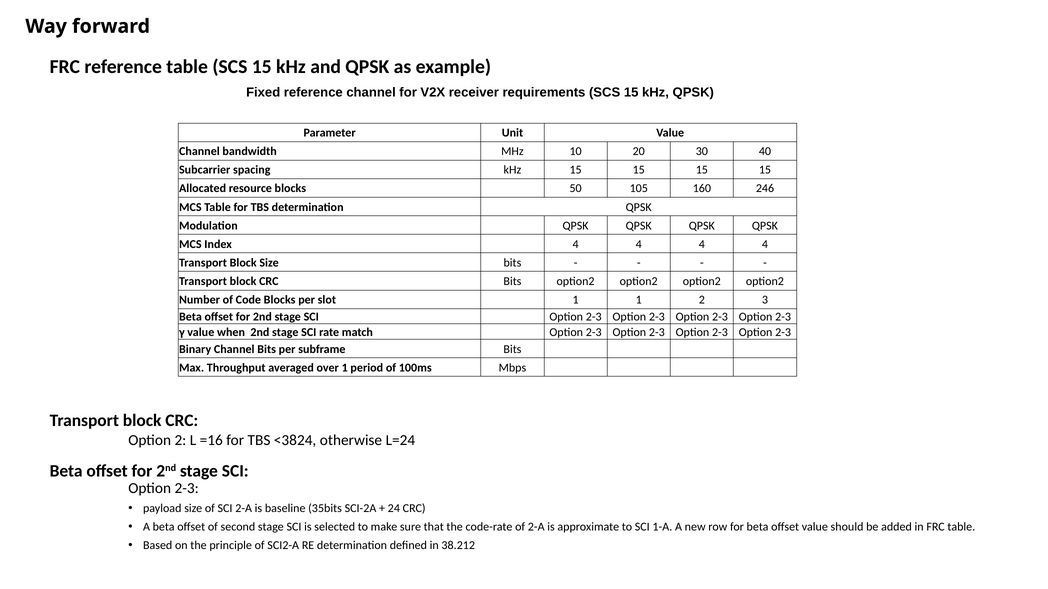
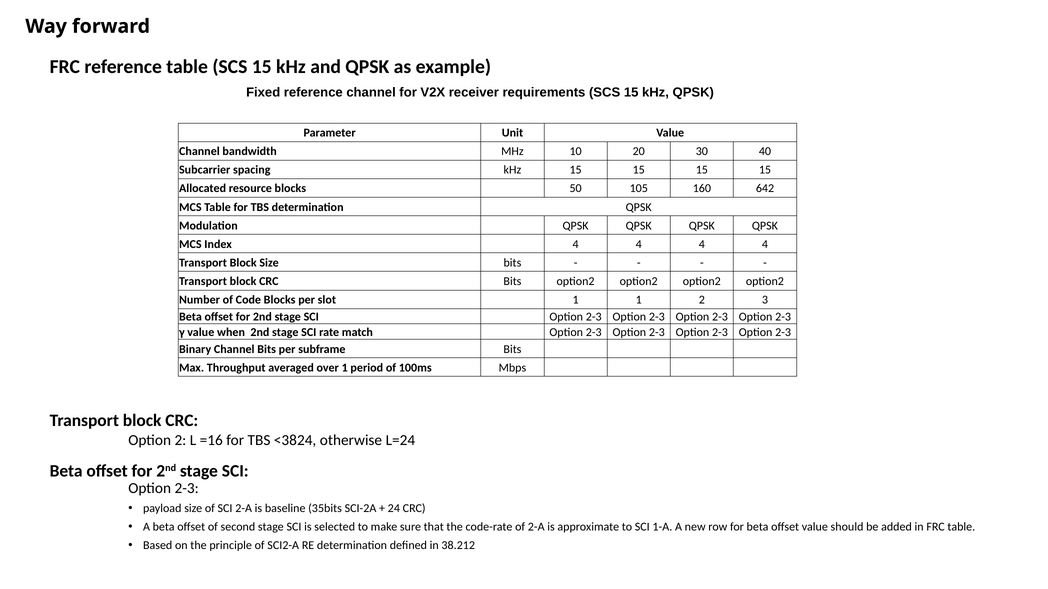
246: 246 -> 642 (765, 189)
